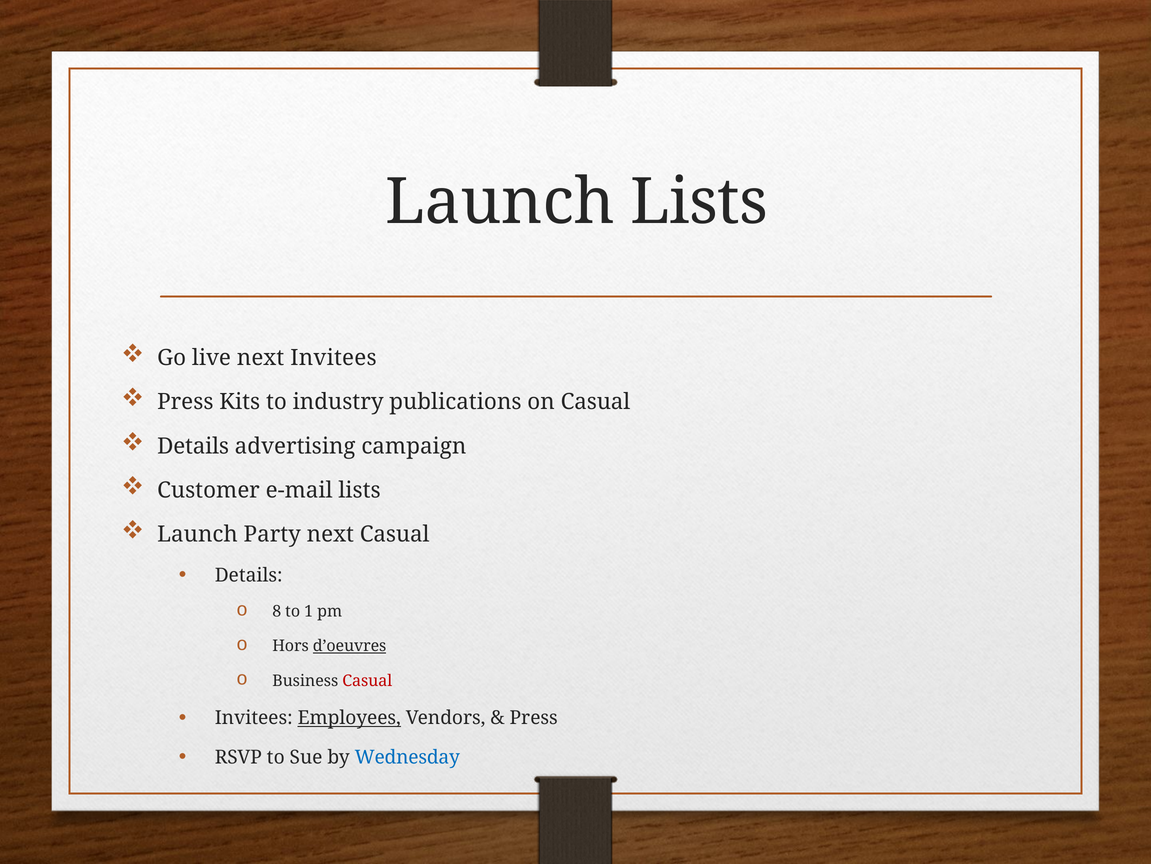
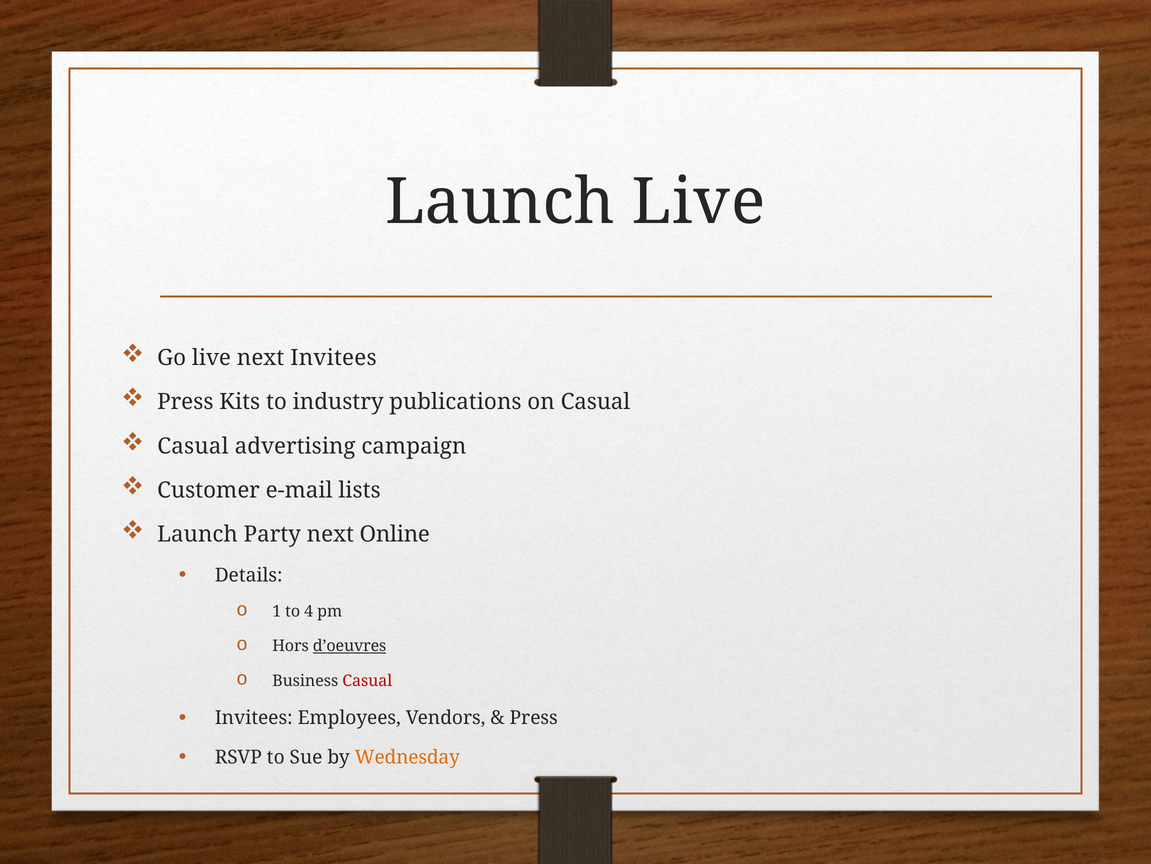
Launch Lists: Lists -> Live (699, 202)
Details: Details -> Casual (193, 446)
next Casual: Casual -> Online (395, 534)
8: 8 -> 1 (277, 611)
1: 1 -> 4 (309, 611)
Employees underline: present -> none (349, 718)
Wednesday colour: blue -> orange (407, 757)
